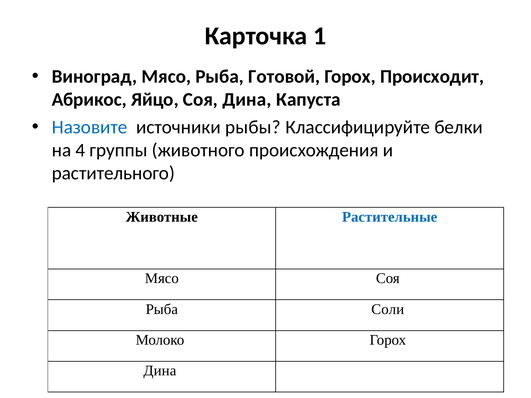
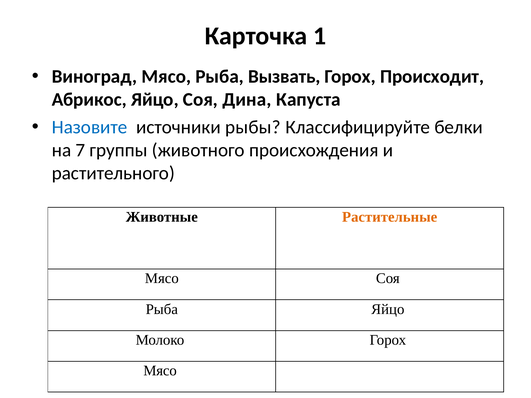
Готовой: Готовой -> Вызвать (284, 77)
4: 4 -> 7 (80, 150)
Растительные colour: blue -> orange (390, 217)
Рыба Соли: Соли -> Яйцо (388, 309)
Дина: Дина -> Мясо (160, 371)
